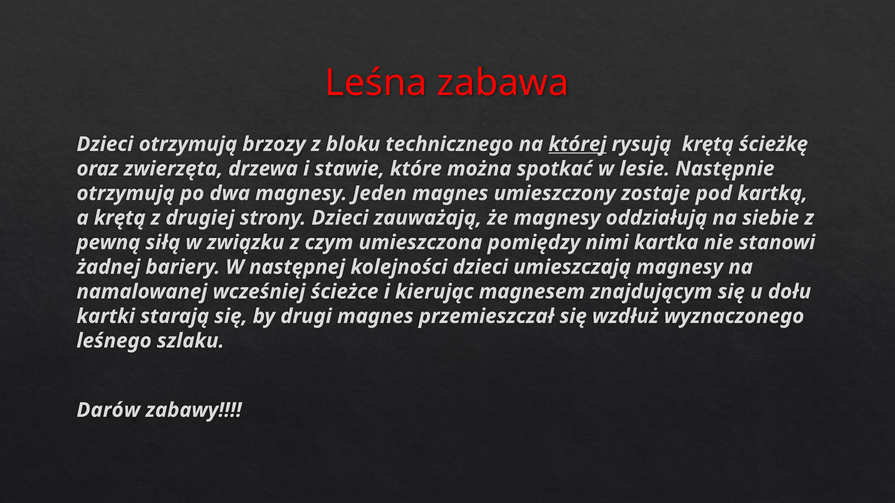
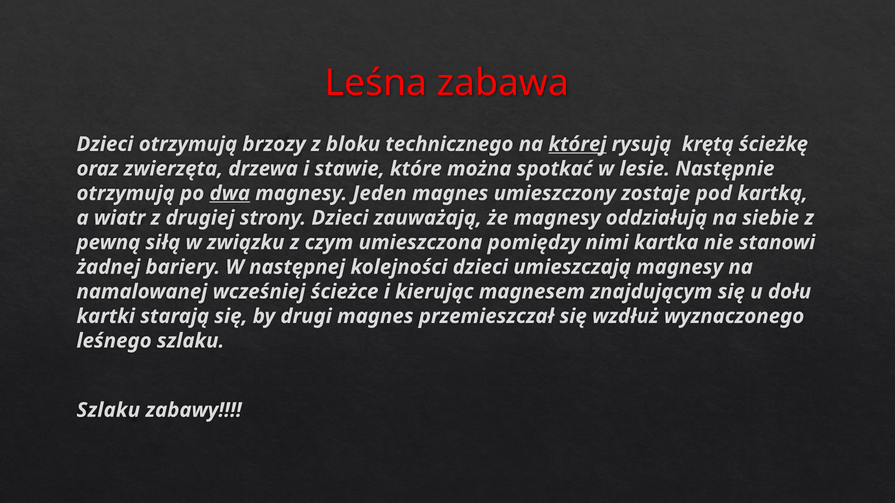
dwa underline: none -> present (230, 193)
a krętą: krętą -> wiatr (120, 218)
Darów: Darów -> Szlaku (108, 410)
